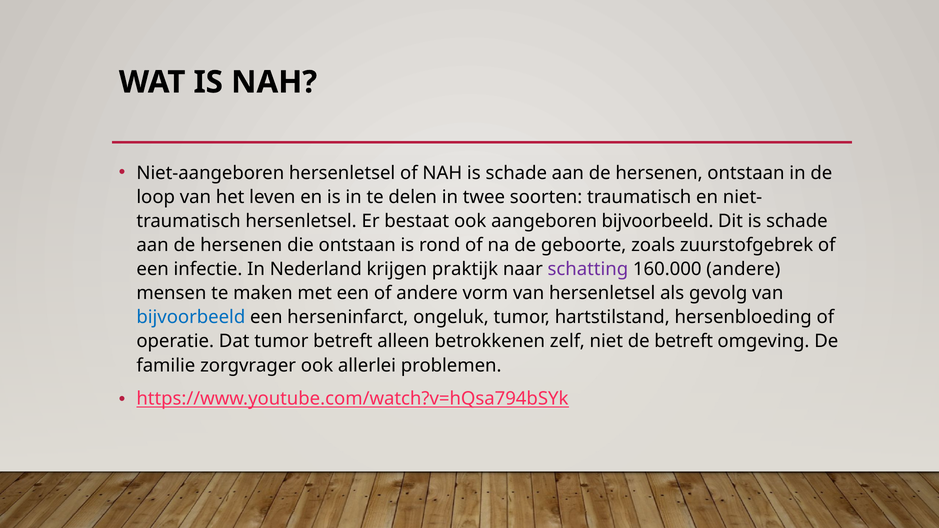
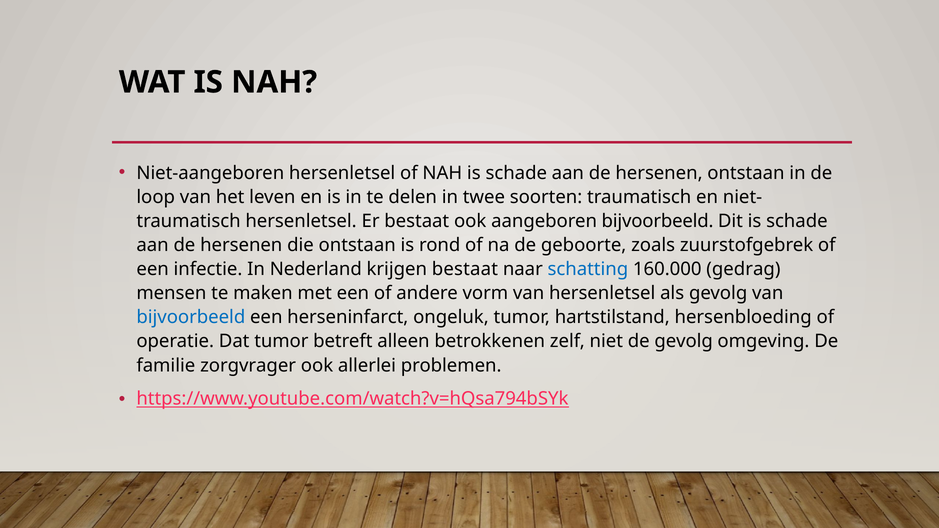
krijgen praktijk: praktijk -> bestaat (465, 269)
schatting colour: purple -> blue (588, 269)
160.000 andere: andere -> gedrag (743, 269)
de betreft: betreft -> gevolg (684, 341)
